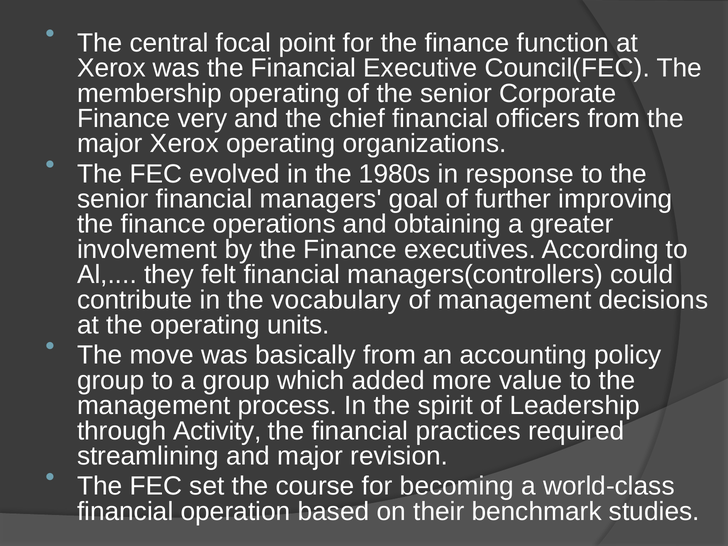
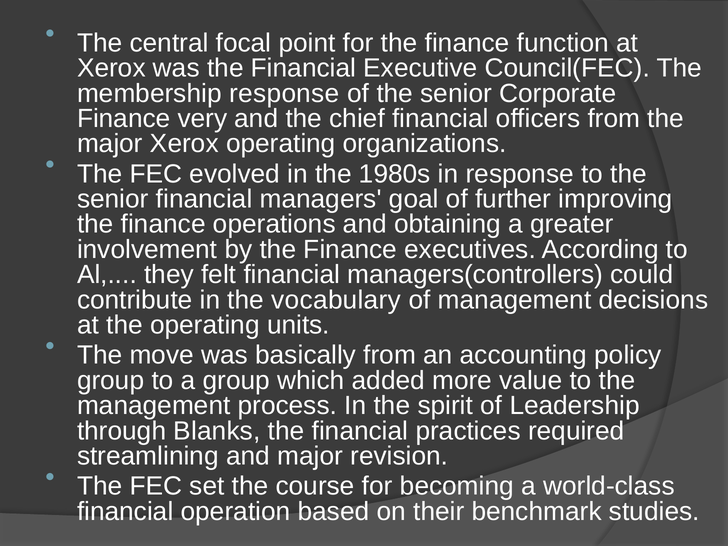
membership operating: operating -> response (284, 93)
Activity: Activity -> Blanks (217, 431)
